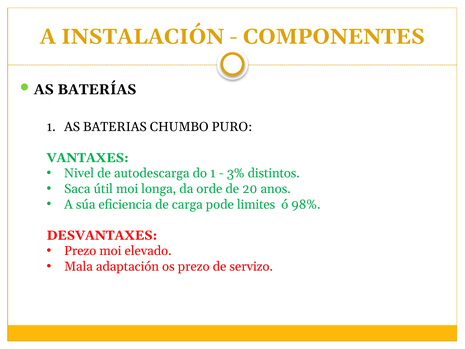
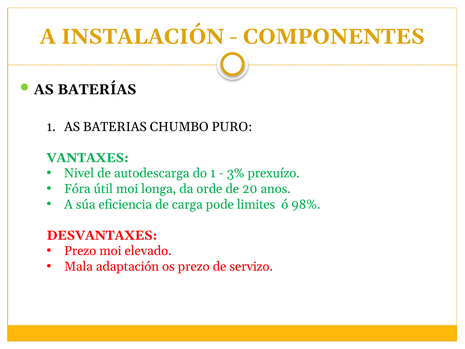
distintos: distintos -> prexuízo (274, 173)
Saca: Saca -> Fóra (77, 189)
